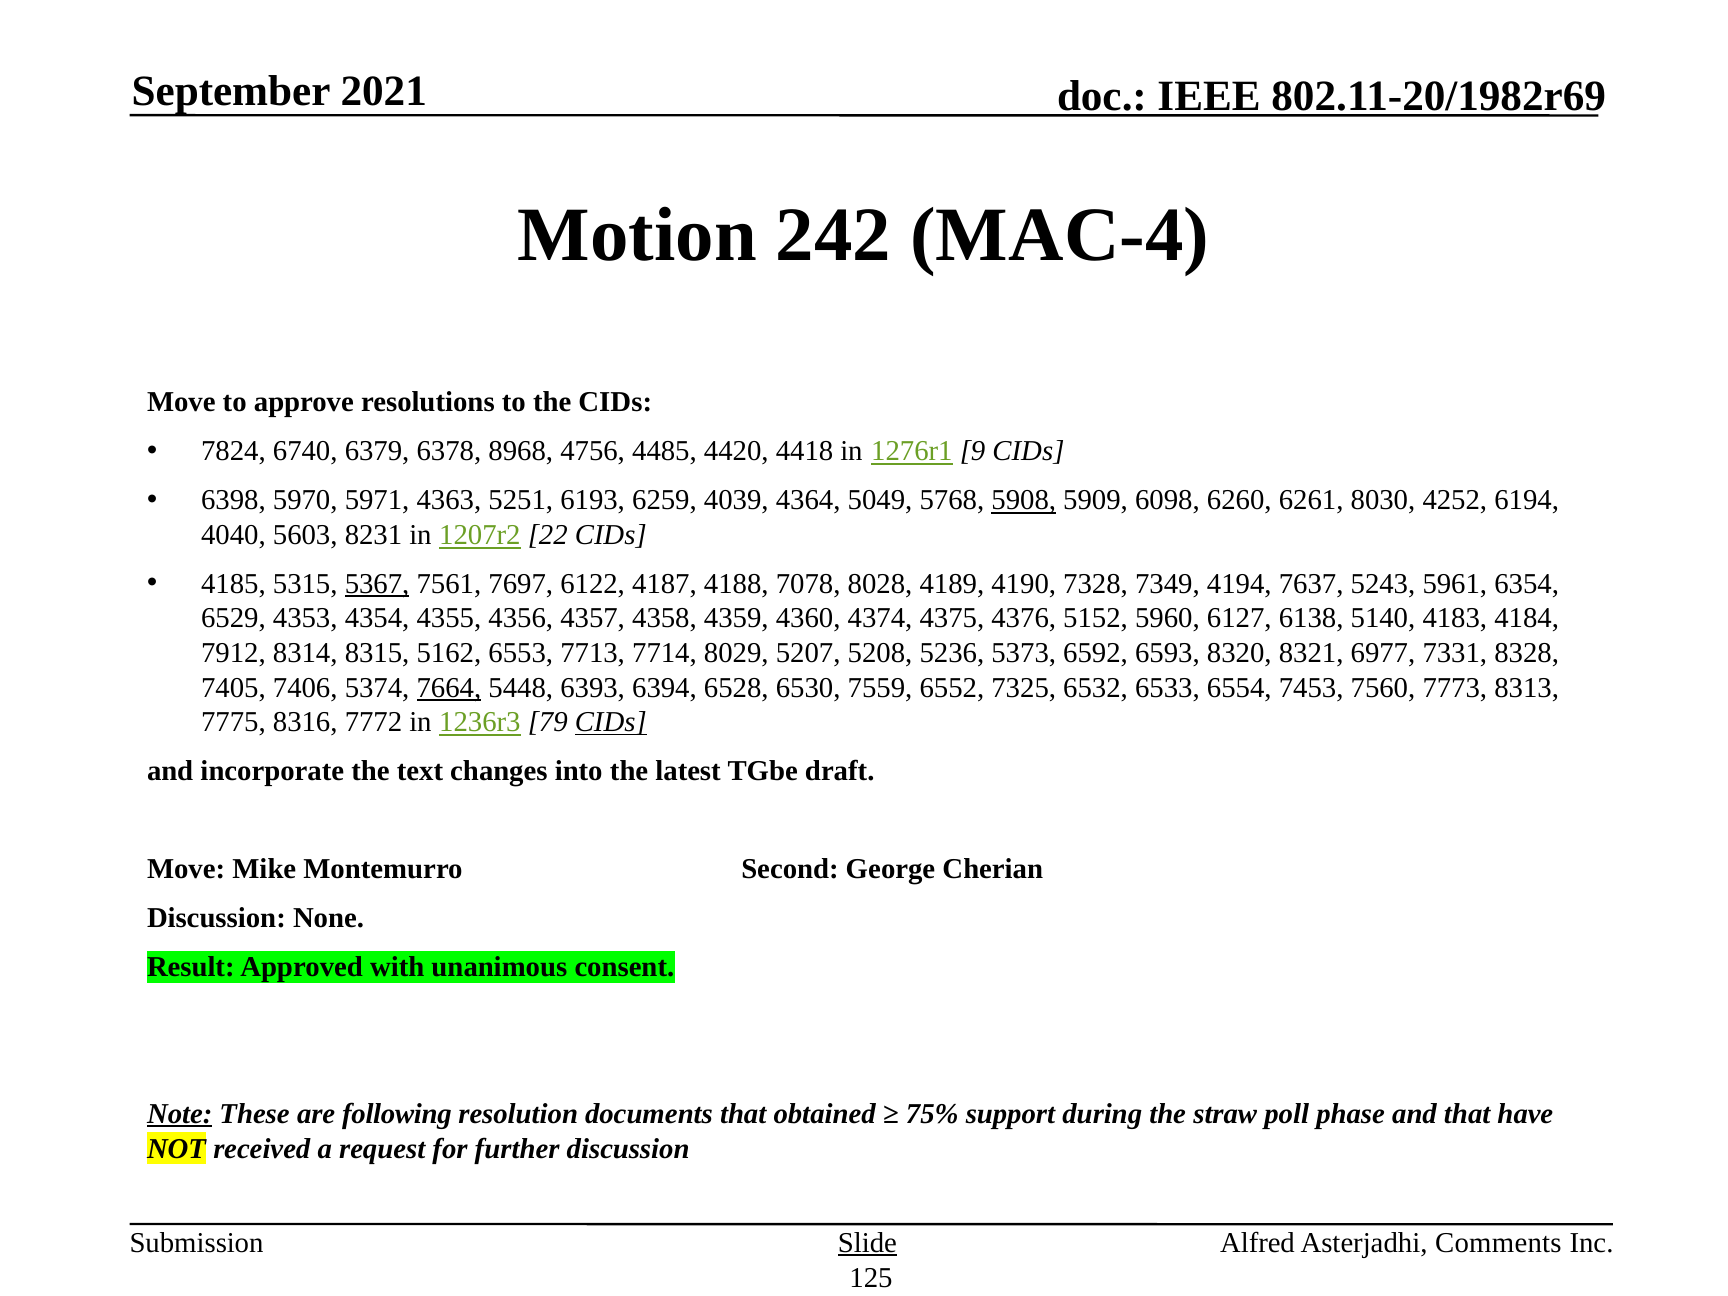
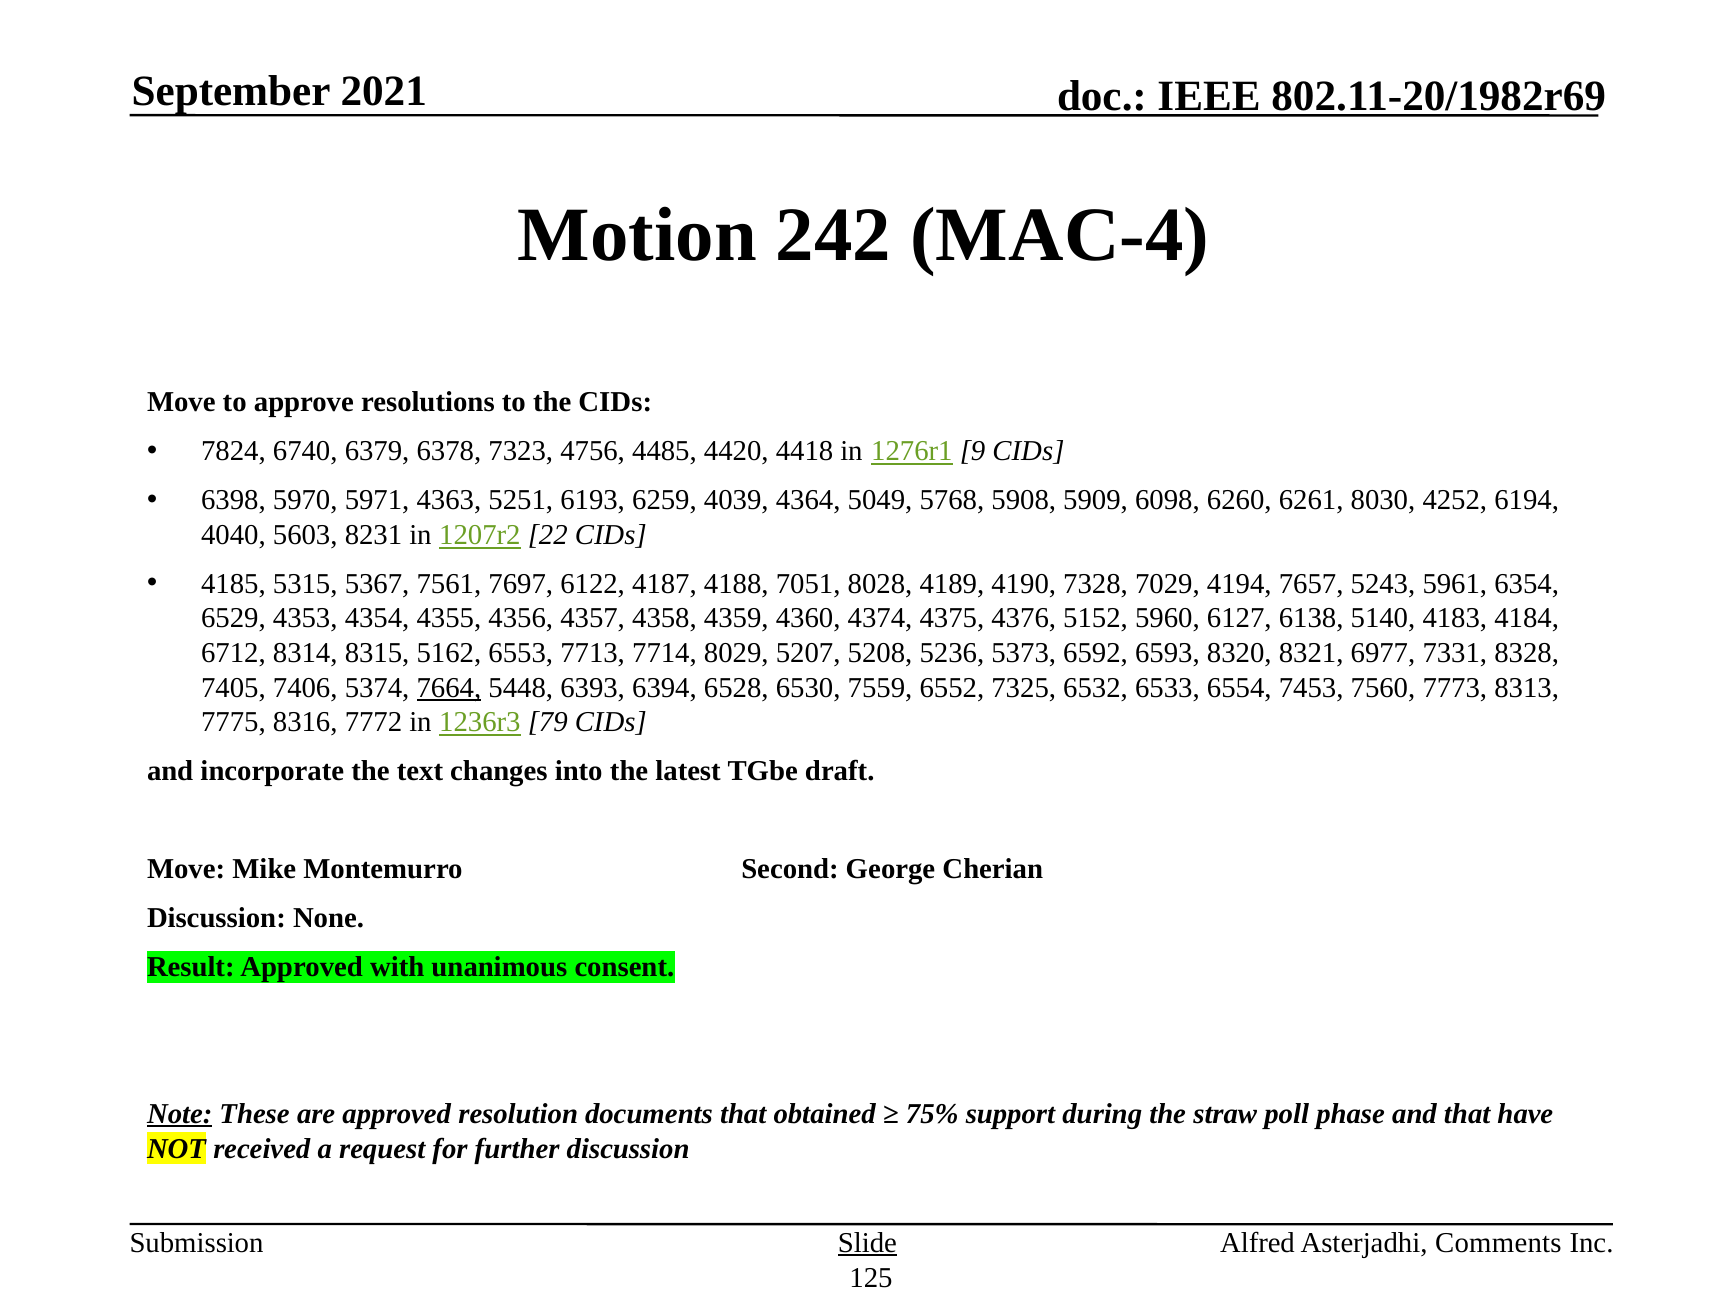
8968: 8968 -> 7323 (521, 451)
5908 underline: present -> none (1024, 500)
5367 underline: present -> none (377, 584)
7078: 7078 -> 7051 (808, 584)
7349: 7349 -> 7029 (1167, 584)
7637: 7637 -> 7657 (1311, 584)
7912: 7912 -> 6712 (233, 653)
CIDs underline: present -> none (611, 722)
are following: following -> approved (397, 1114)
